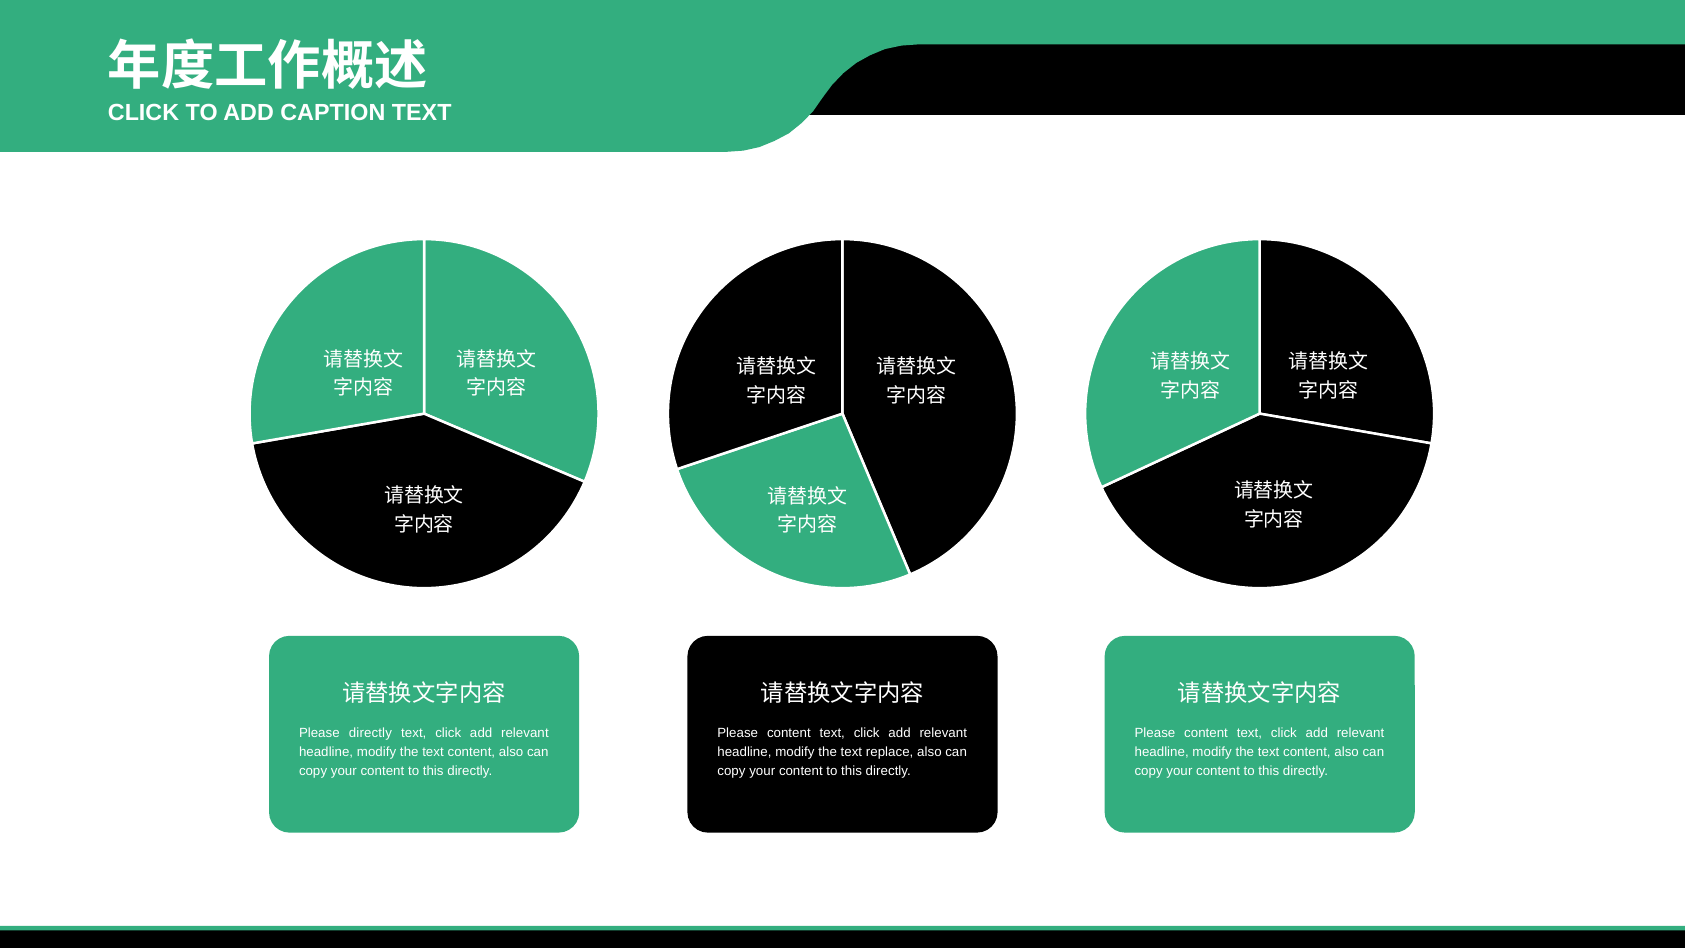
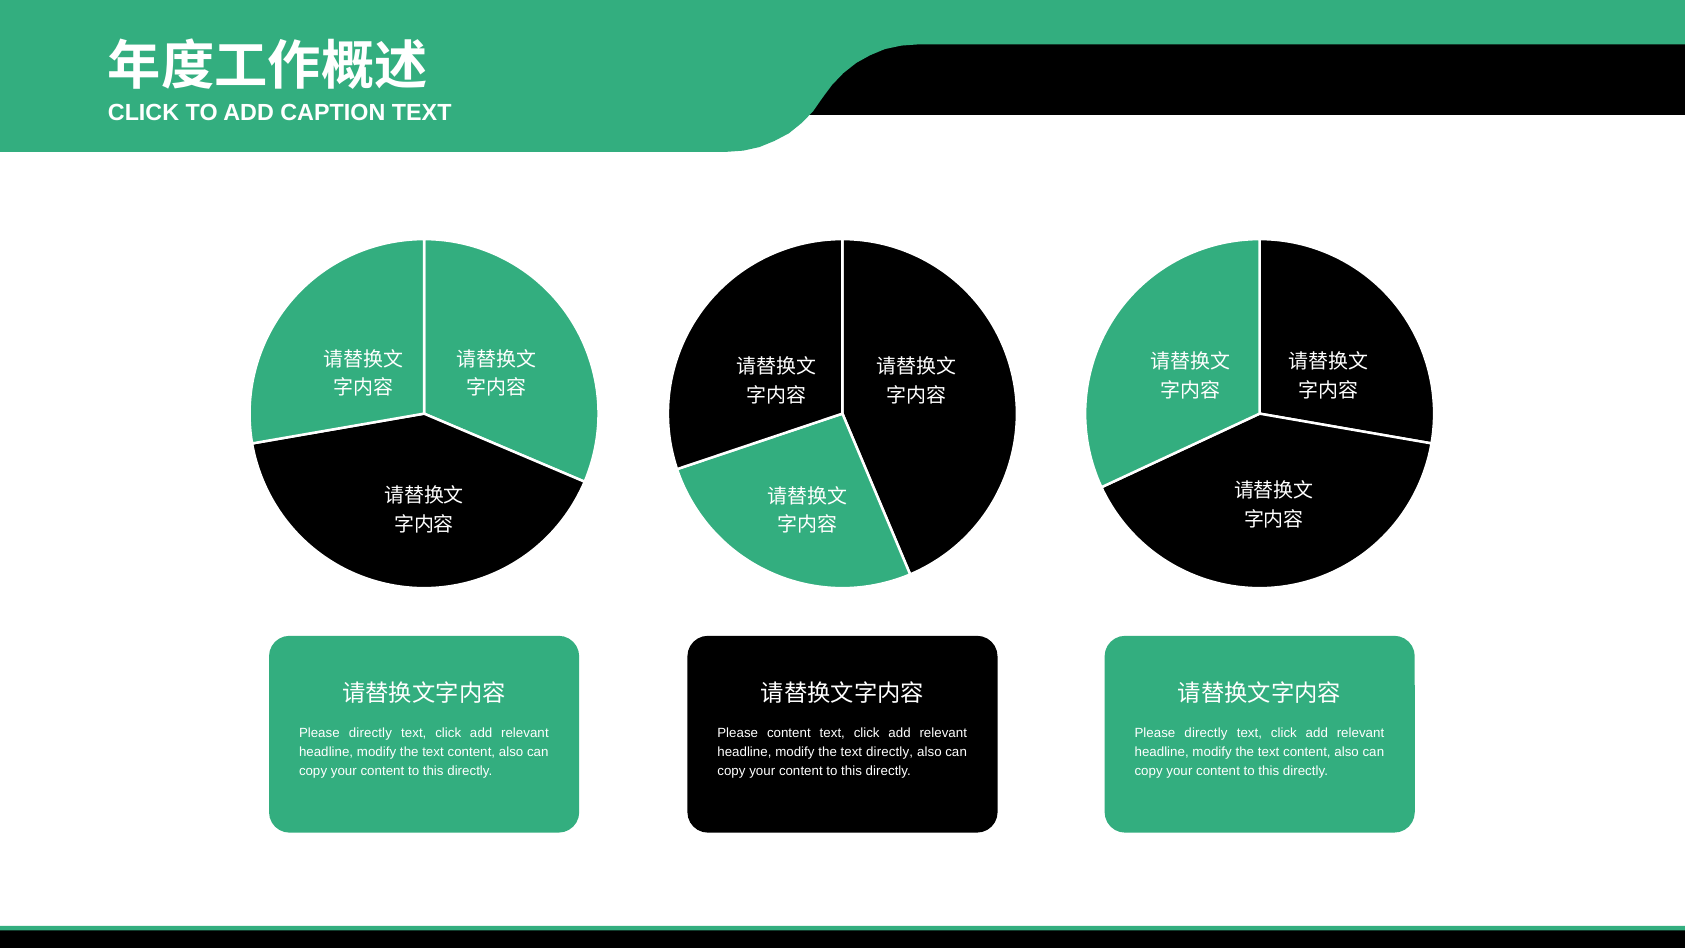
content: content -> directly (1206, 733)
text replace: replace -> directly (890, 752)
